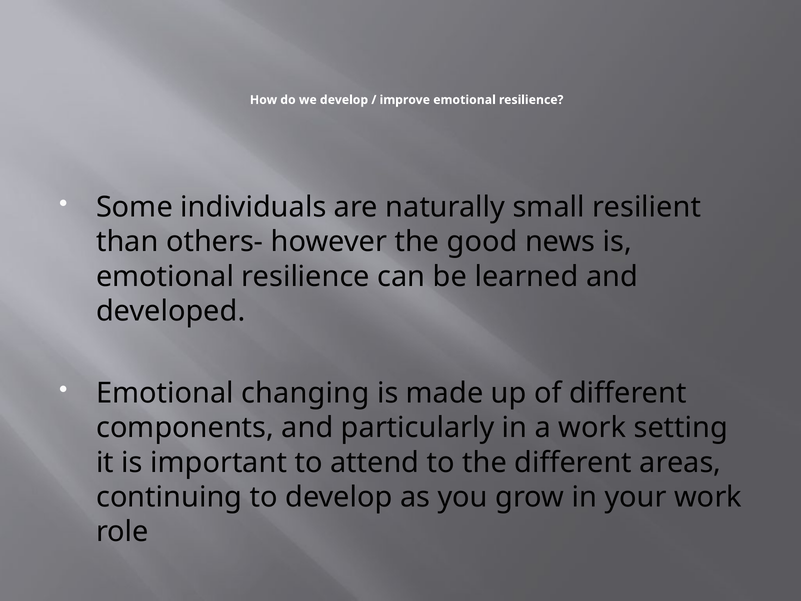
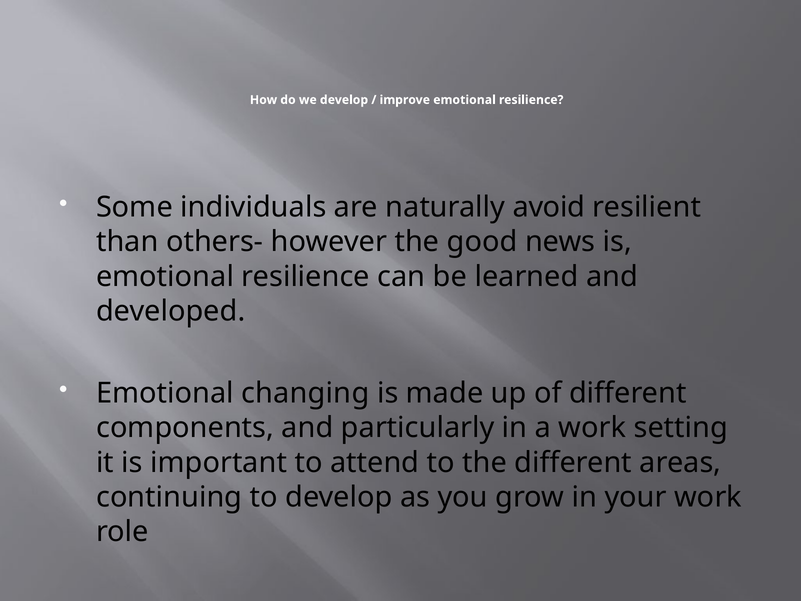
small: small -> avoid (549, 207)
